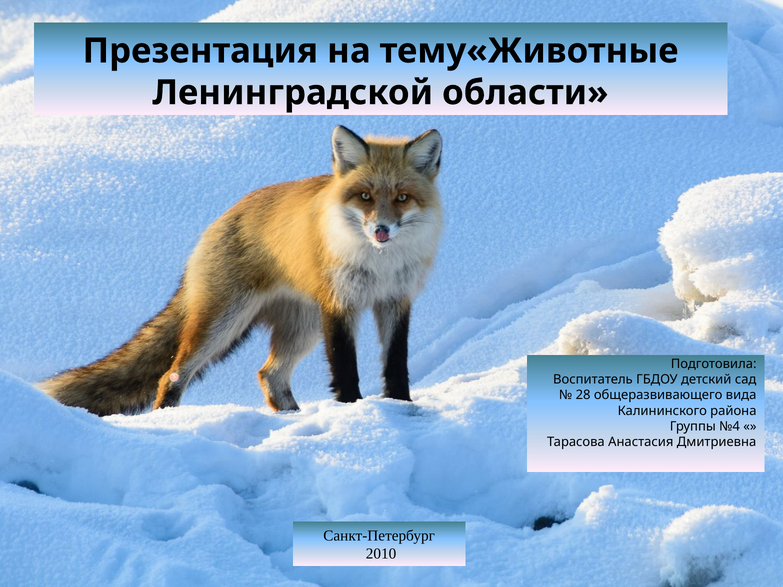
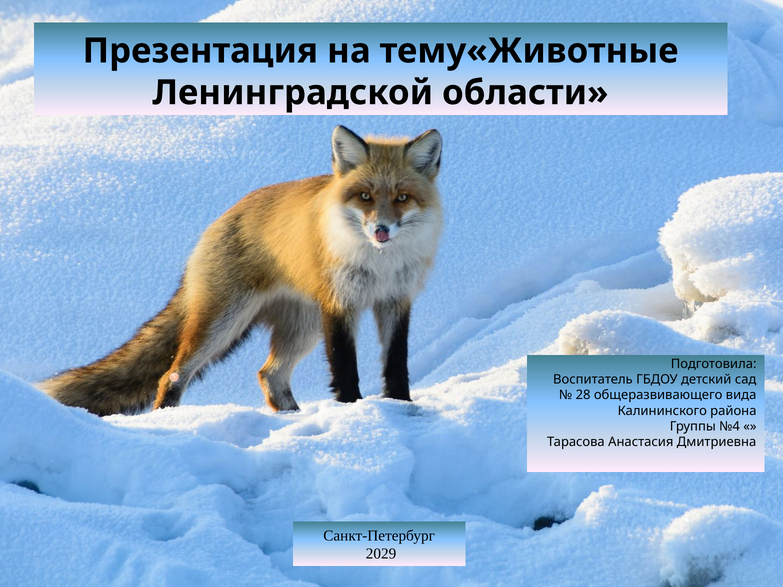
2010: 2010 -> 2029 (381, 554)
